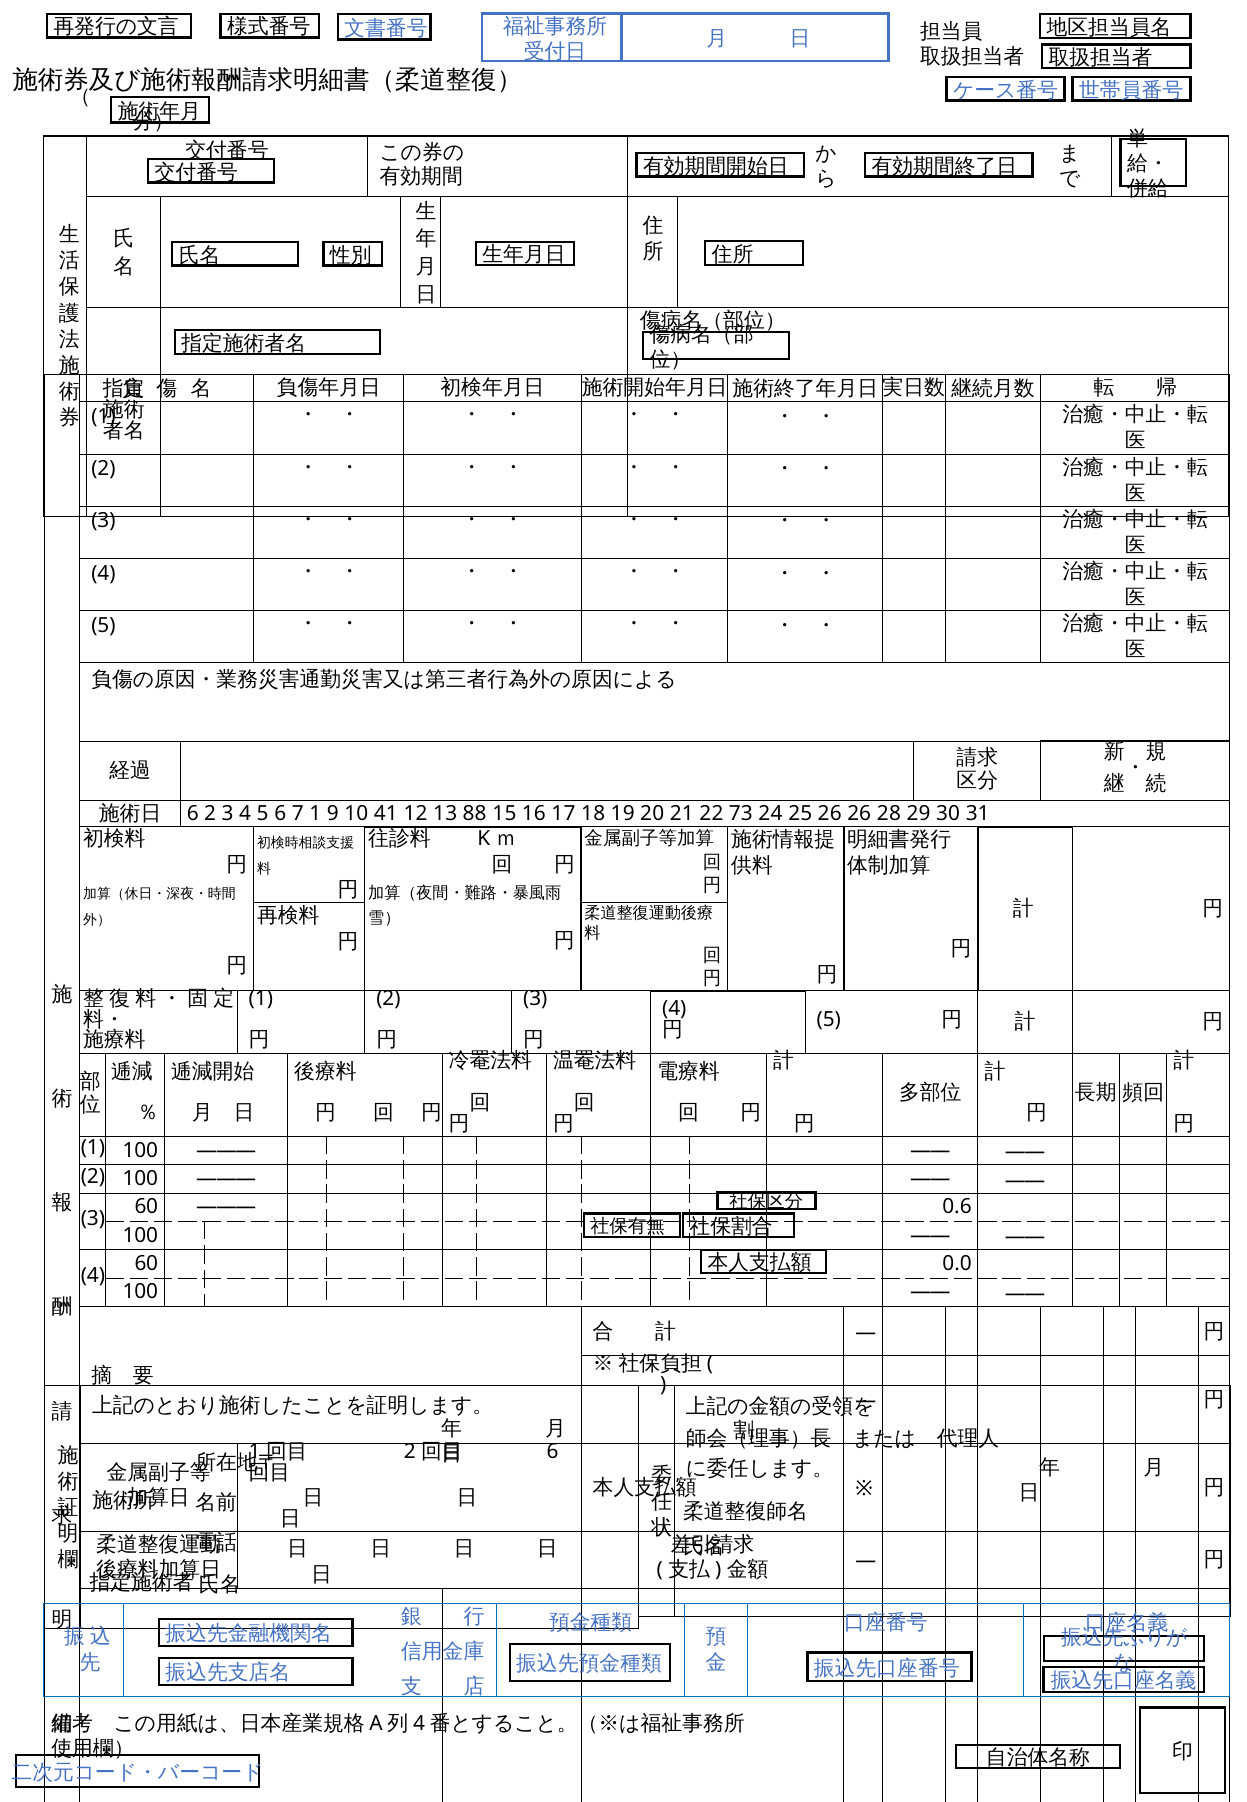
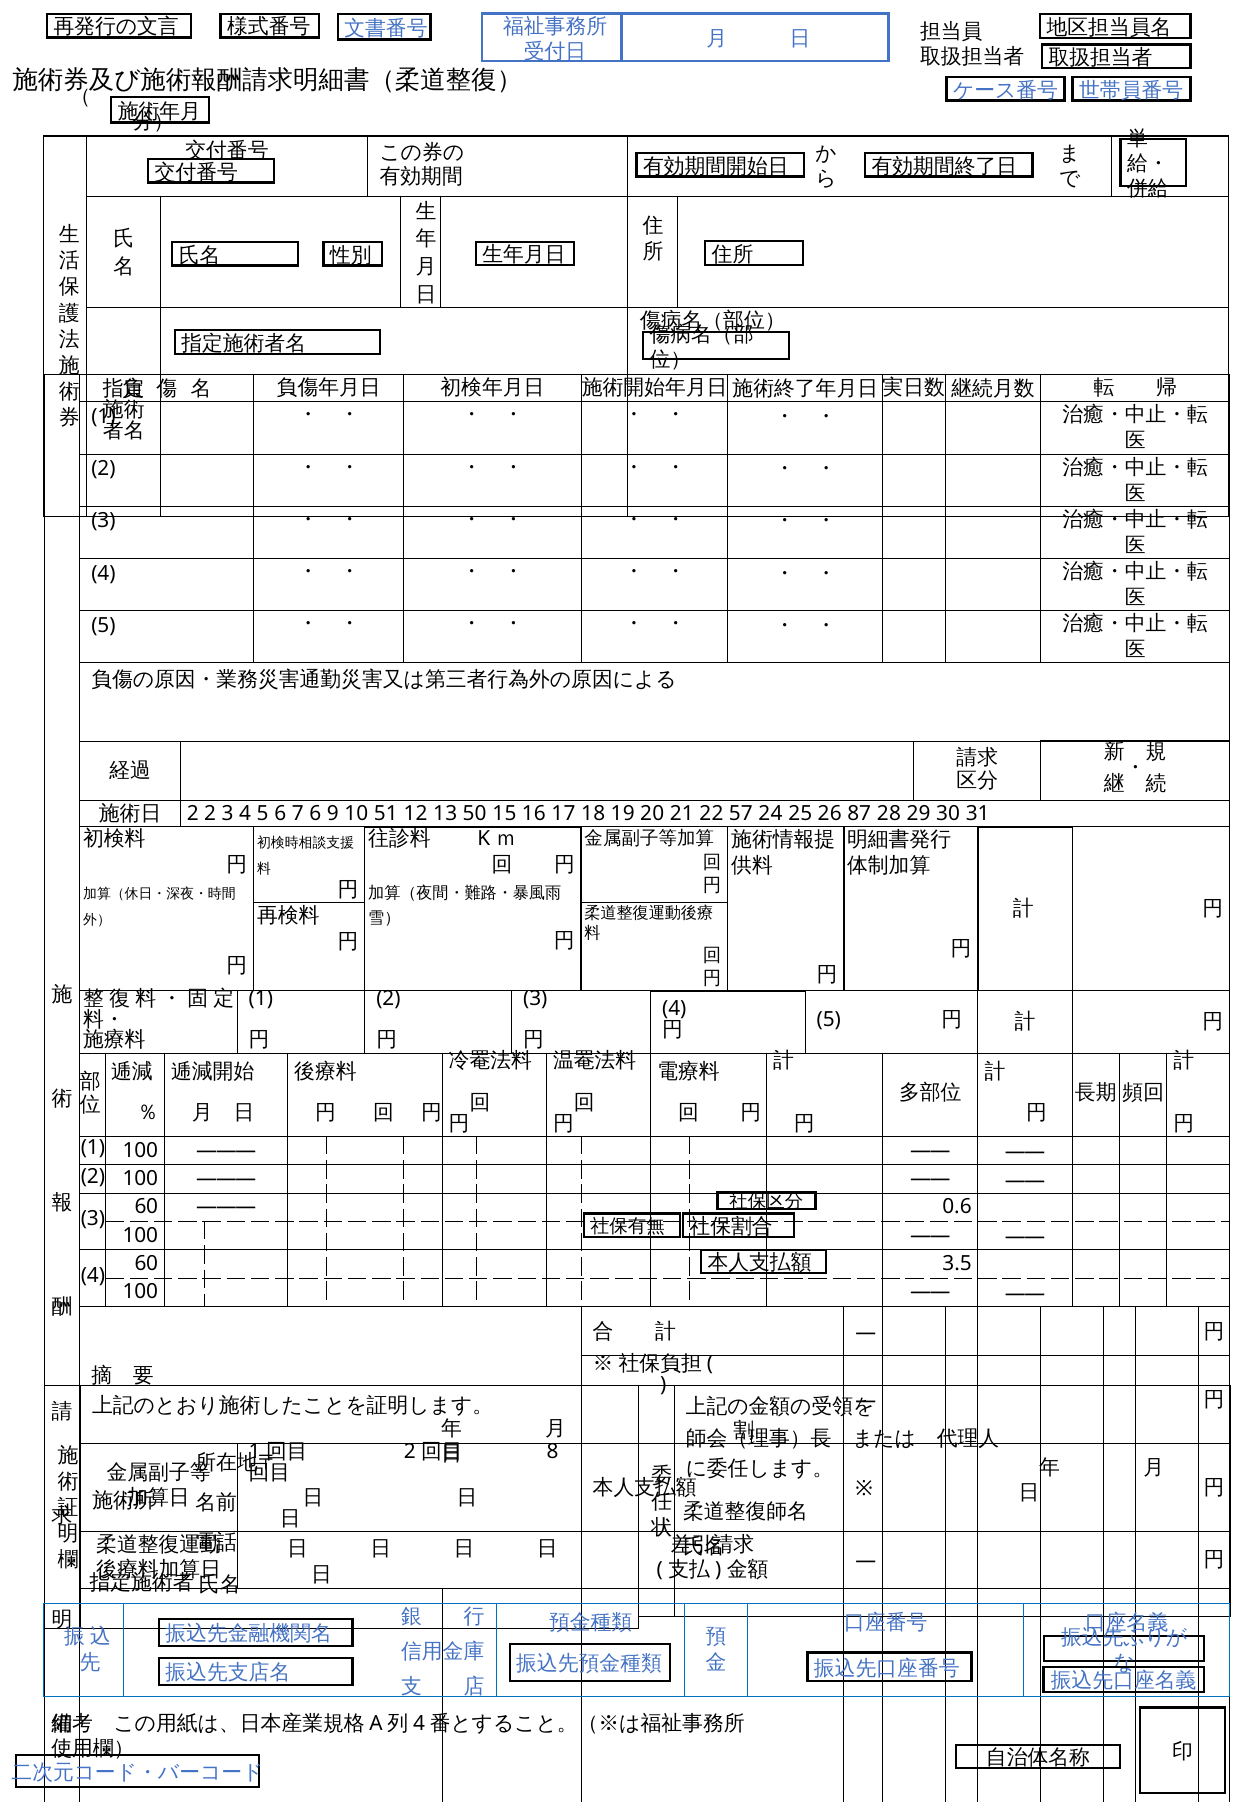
6: 6 -> 2 (193, 813)
7 1: 1 -> 6 (315, 813)
41: 41 -> 51 (386, 813)
88: 88 -> 50 (475, 813)
73: 73 -> 57 (741, 813)
26 26: 26 -> 87 (859, 813)
0.0: 0.0 -> 3.5 (957, 1263)
6: 6 -> 8 (553, 1451)
